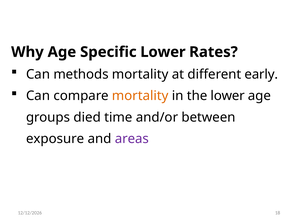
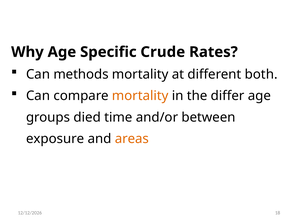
Specific Lower: Lower -> Crude (163, 52)
early: early -> both (261, 75)
the lower: lower -> differ (228, 96)
areas colour: purple -> orange (132, 139)
